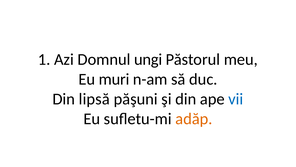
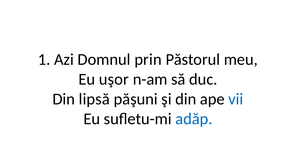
ungi: ungi -> prin (148, 59)
muri: muri -> uşor (114, 79)
adăp colour: orange -> blue (194, 118)
